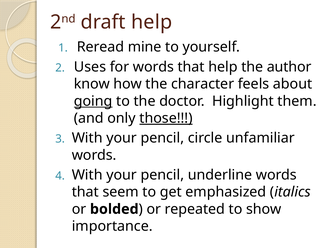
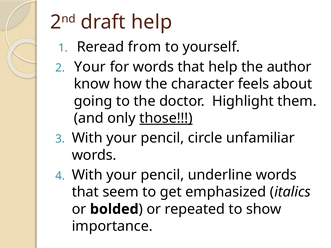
mine: mine -> from (145, 47)
Uses: Uses -> Your (90, 67)
going underline: present -> none (93, 101)
